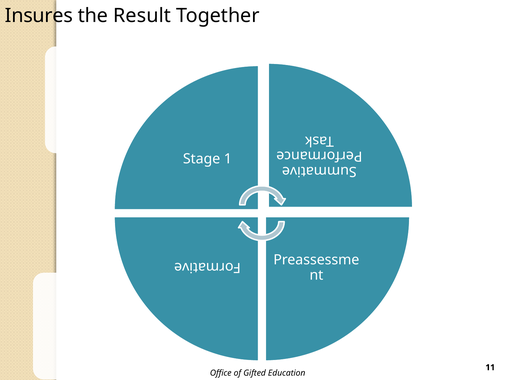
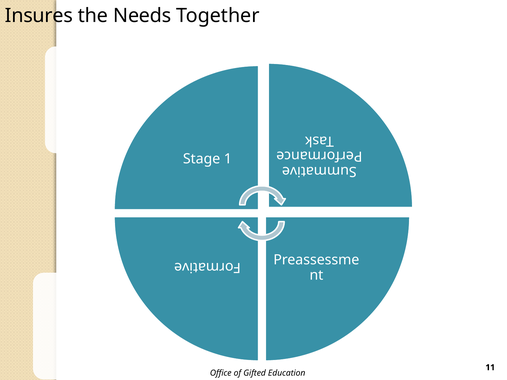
Result: Result -> Needs (142, 16)
